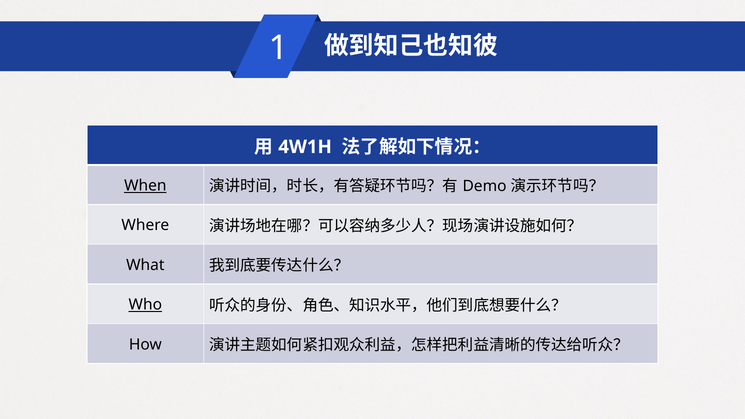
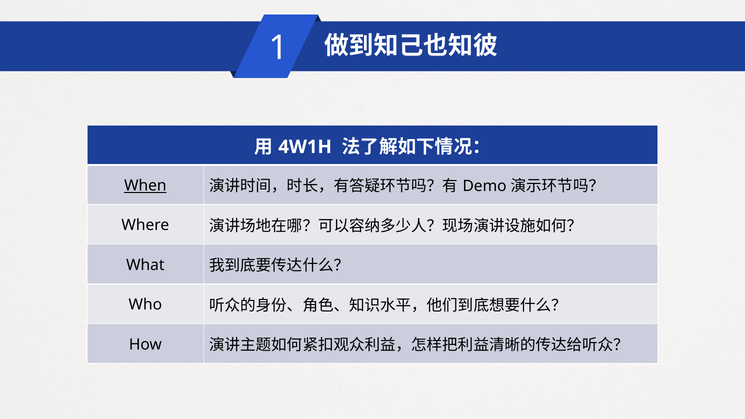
Who underline: present -> none (145, 305)
